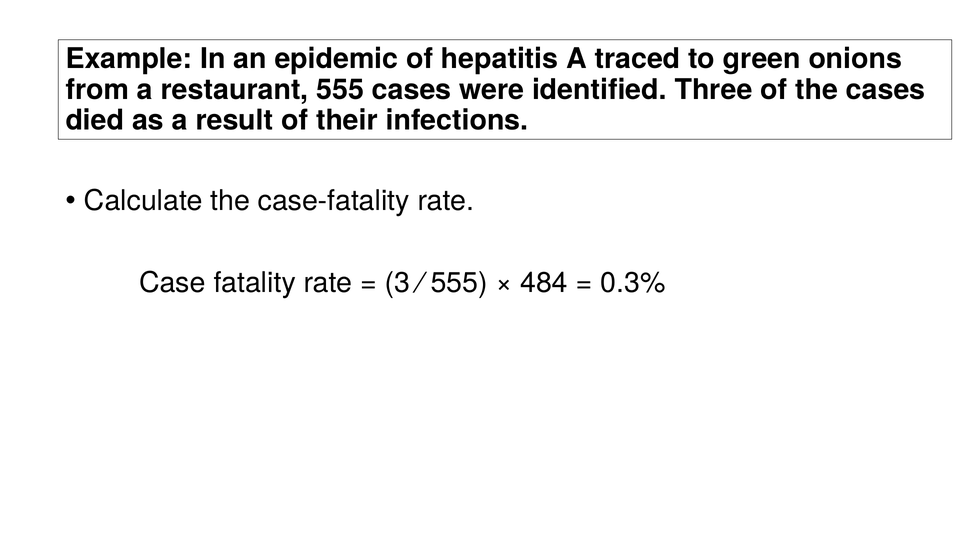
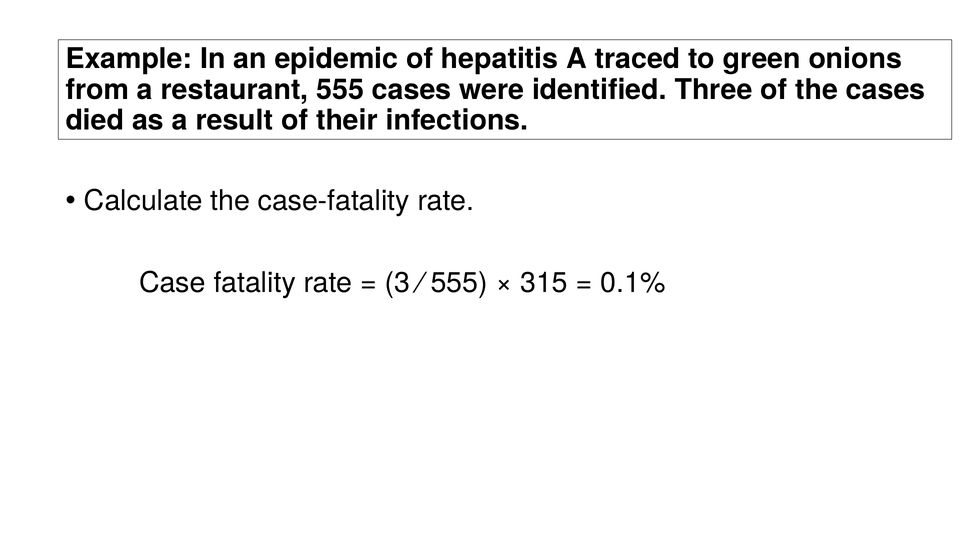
484: 484 -> 315 (544, 283)
0.3%: 0.3% -> 0.1% (633, 283)
